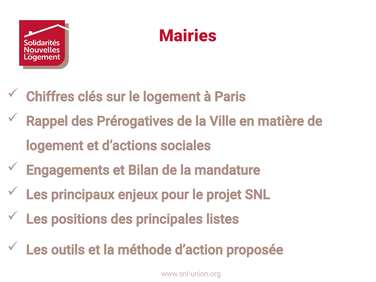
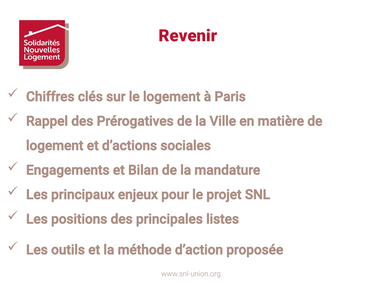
Mairies: Mairies -> Revenir (188, 36)
